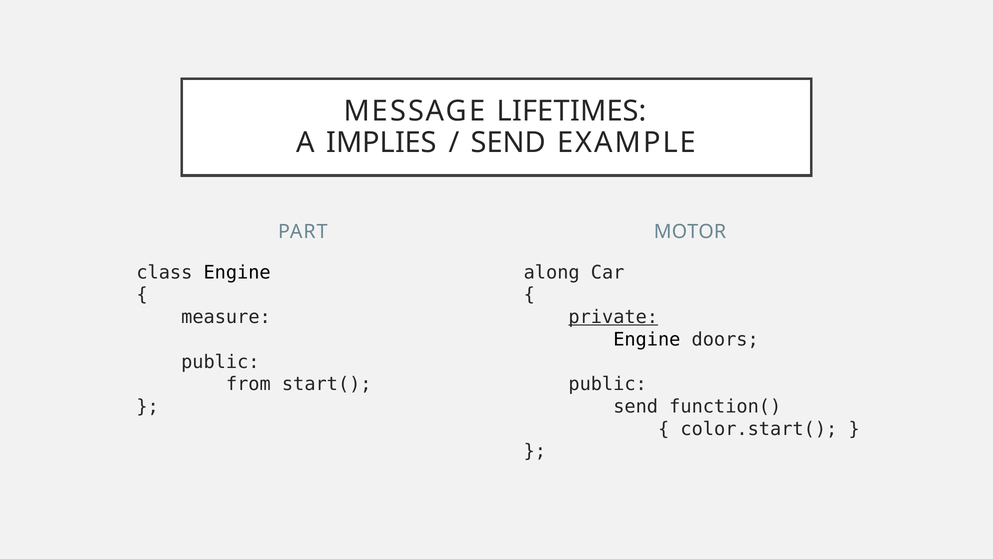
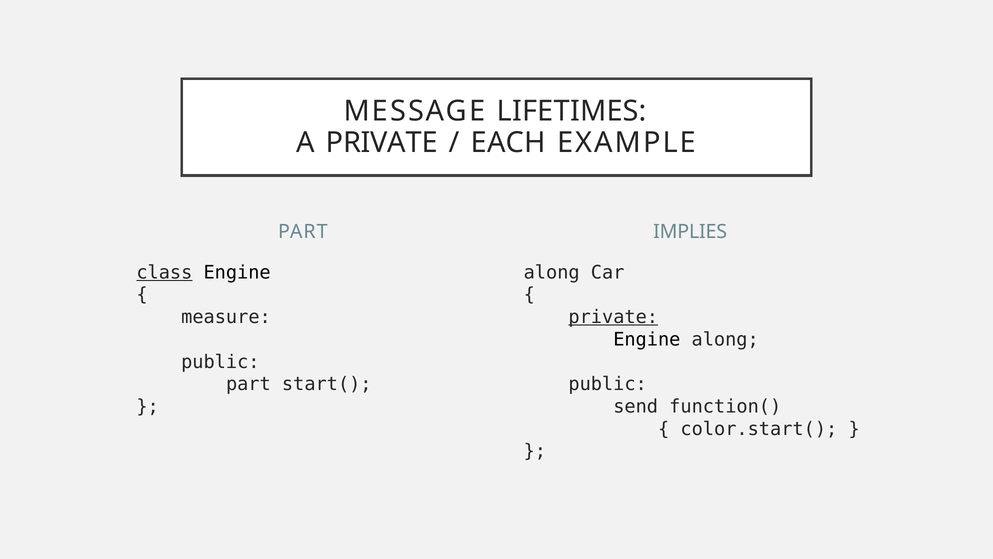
A IMPLIES: IMPLIES -> PRIVATE (382, 142)
SEND: SEND -> EACH (508, 142)
MOTOR: MOTOR -> IMPLIES (690, 232)
class underline: none -> present (164, 272)
Engine doors: doors -> along (725, 339)
from: from -> part (248, 384)
